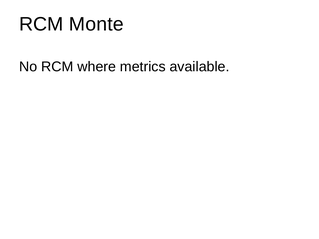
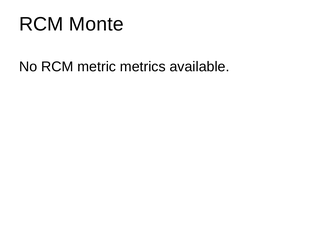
where: where -> metric (97, 67)
